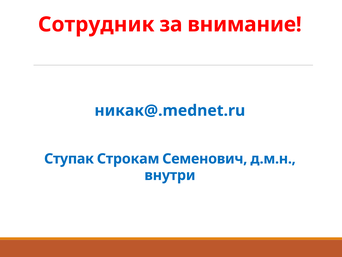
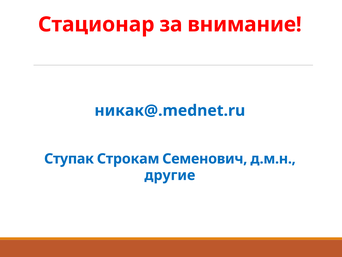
Сотрудник: Сотрудник -> Стационар (96, 24)
внутри: внутри -> другие (170, 175)
